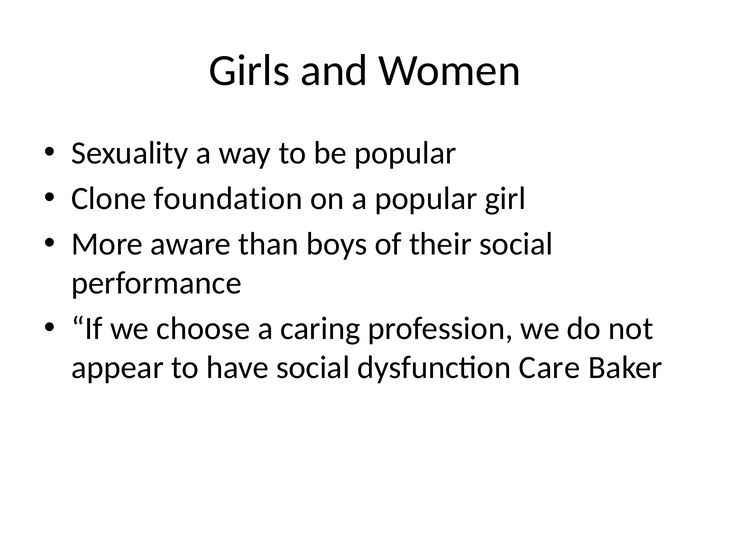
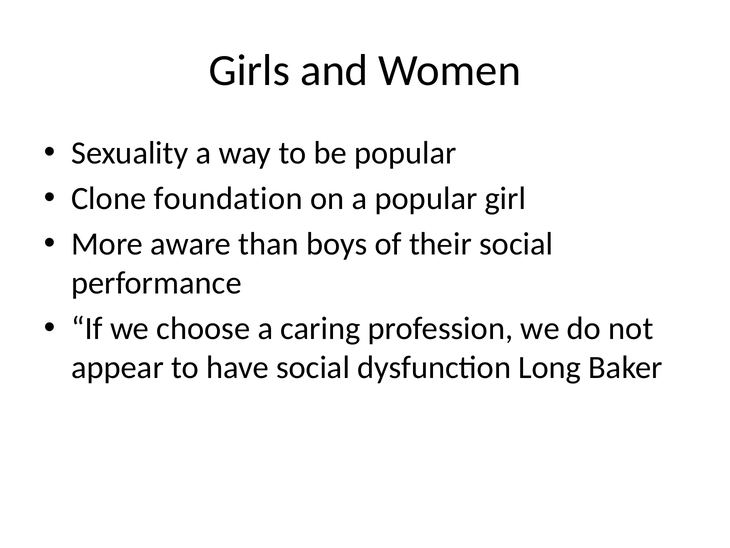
Care: Care -> Long (550, 367)
